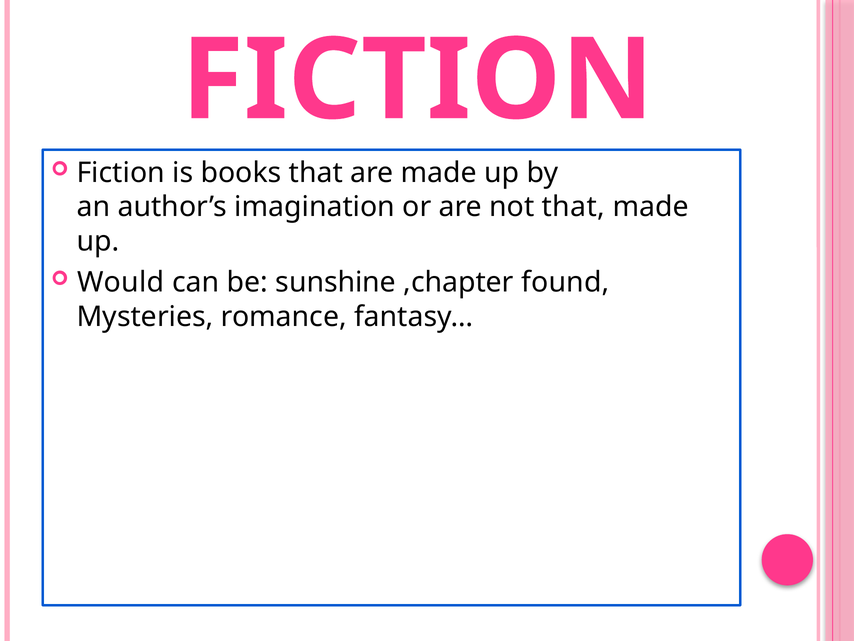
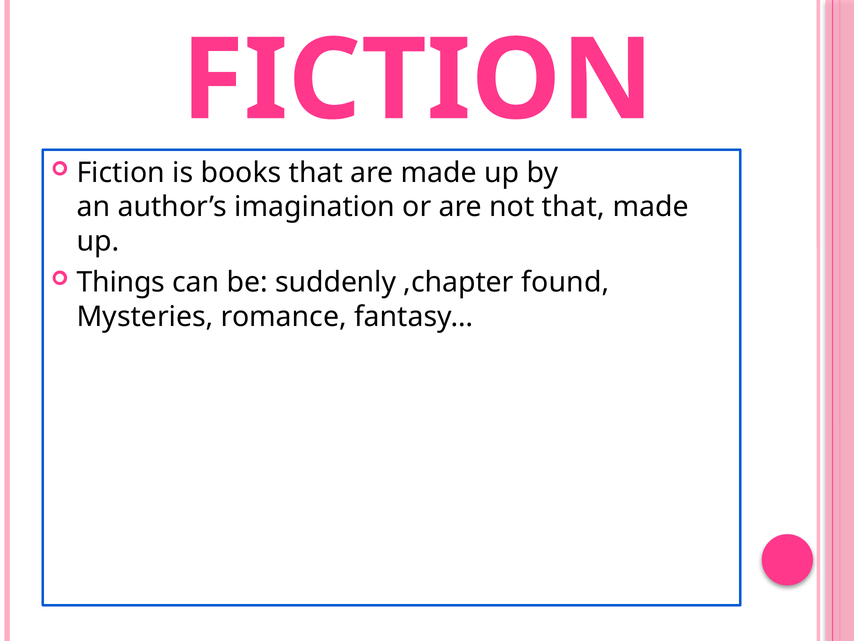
Would: Would -> Things (121, 282)
sunshine: sunshine -> suddenly (336, 282)
